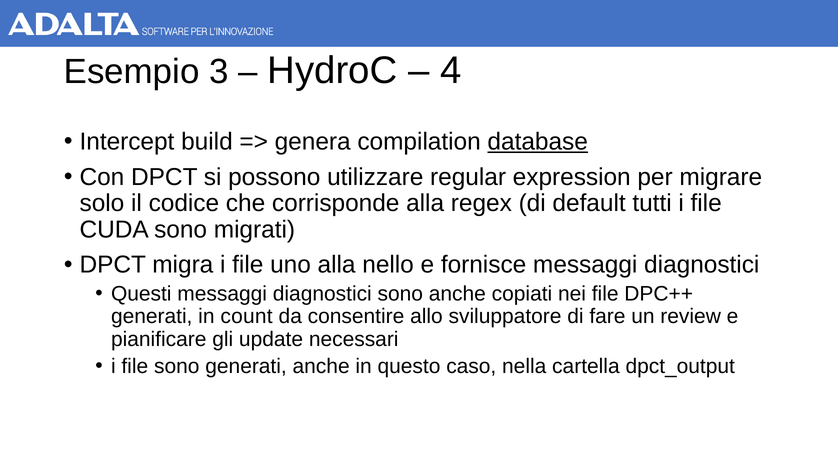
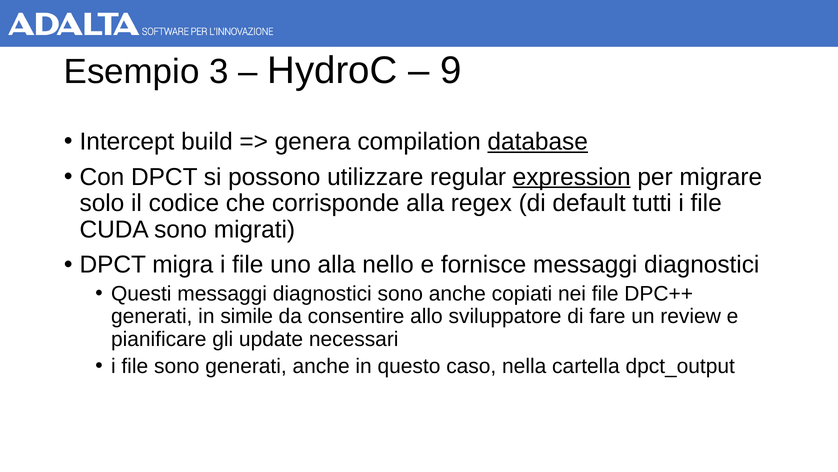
4: 4 -> 9 (451, 70)
expression underline: none -> present (572, 177)
count: count -> simile (247, 316)
